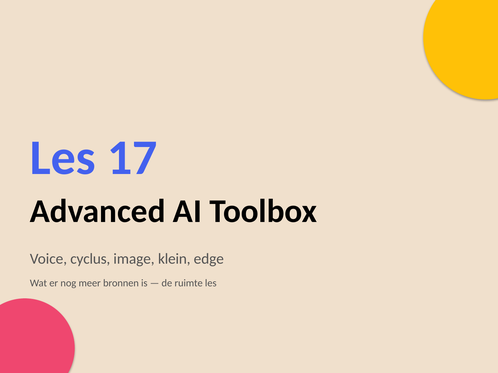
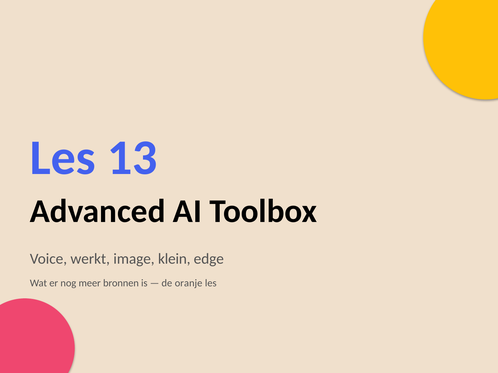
17: 17 -> 13 (132, 158)
cyclus: cyclus -> werkt (90, 259)
ruimte: ruimte -> oranje (189, 283)
